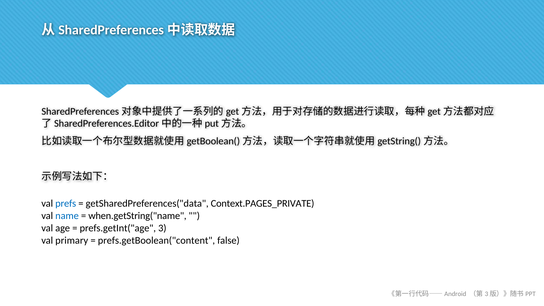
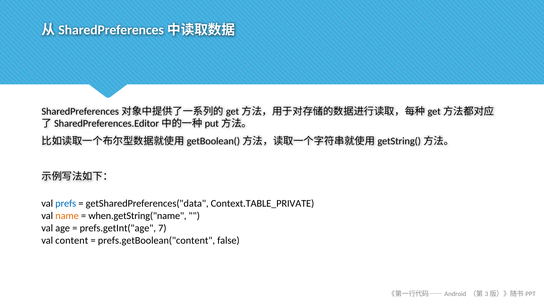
Context.PAGES_PRIVATE: Context.PAGES_PRIVATE -> Context.TABLE_PRIVATE (263, 204)
name colour: blue -> orange (67, 216)
3: 3 -> 7 (162, 228)
primary: primary -> content (72, 240)
